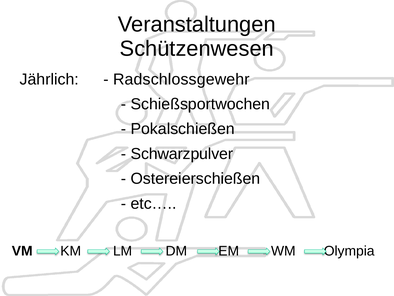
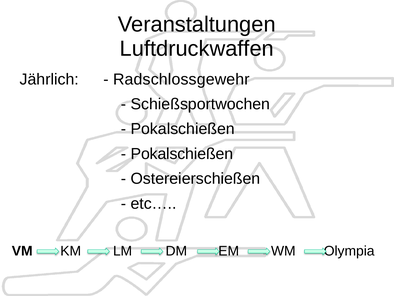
Schützenwesen: Schützenwesen -> Luftdruckwaffen (197, 49)
Schwarzpulver: Schwarzpulver -> Pokalschießen (182, 154)
